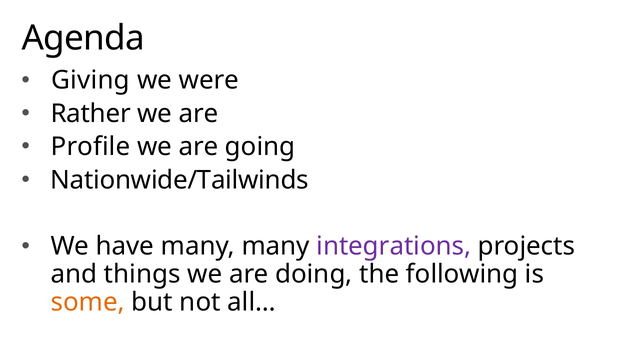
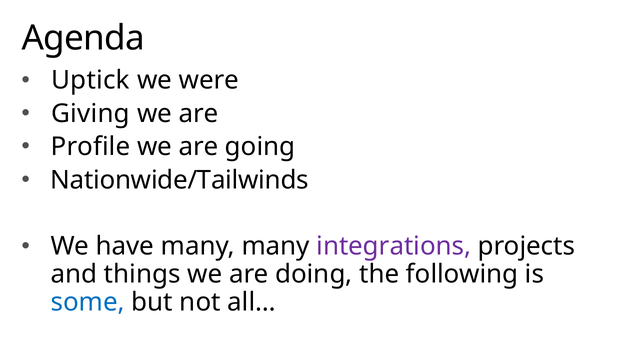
Giving: Giving -> Uptick (90, 81)
Rather: Rather -> Giving (90, 114)
some colour: orange -> blue (88, 303)
